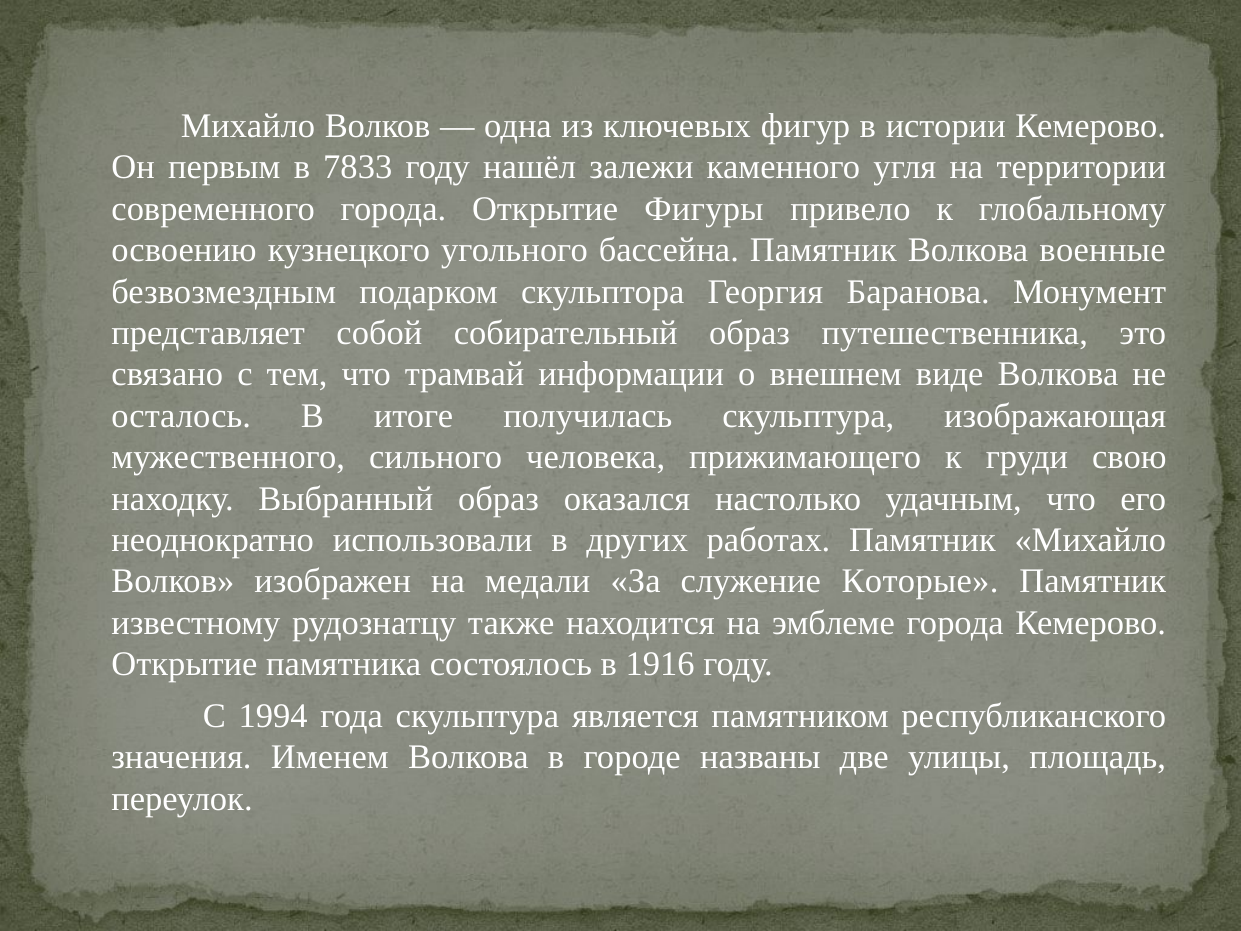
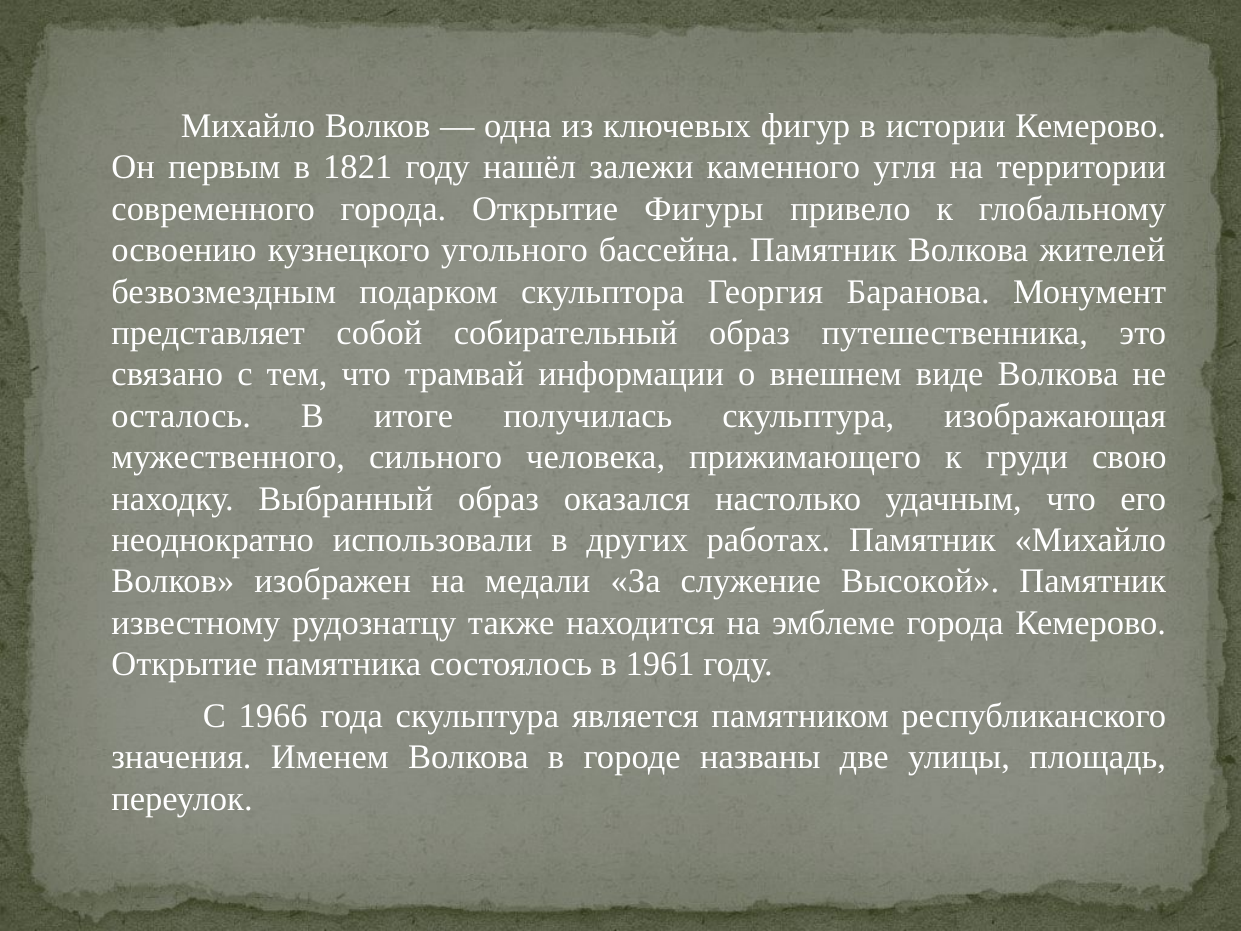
7833: 7833 -> 1821 (358, 168)
военные: военные -> жителей (1102, 250)
Которые: Которые -> Высокой (920, 581)
1916: 1916 -> 1961 (660, 664)
1994: 1994 -> 1966 (273, 716)
